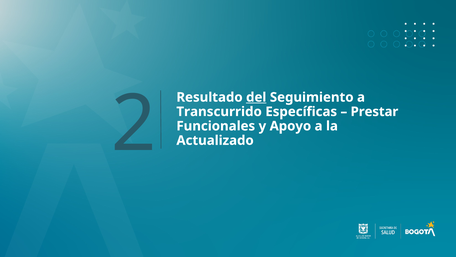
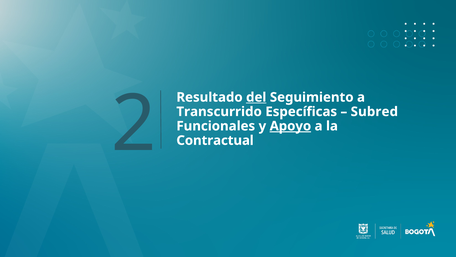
Prestar: Prestar -> Subred (374, 111)
Apoyo underline: none -> present (290, 126)
Actualizado: Actualizado -> Contractual (215, 140)
